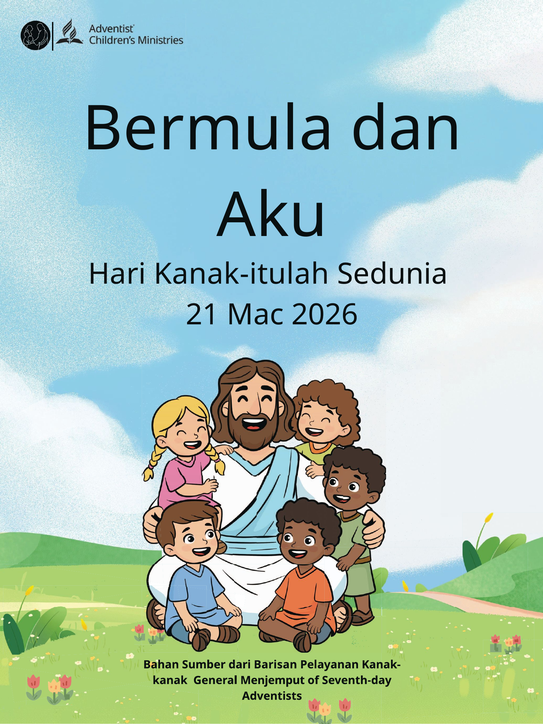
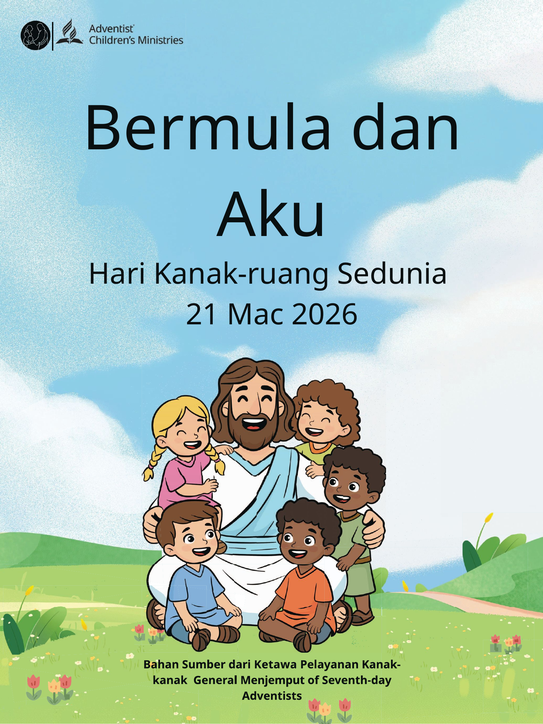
Kanak-itulah: Kanak-itulah -> Kanak-ruang (242, 274)
Barisan: Barisan -> Ketawa (275, 665)
